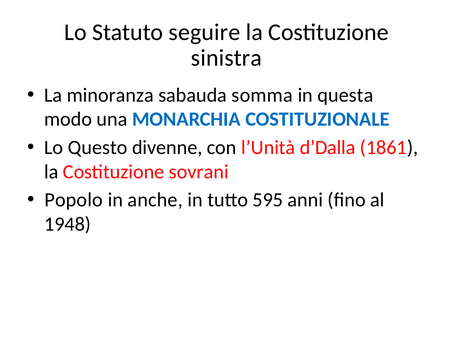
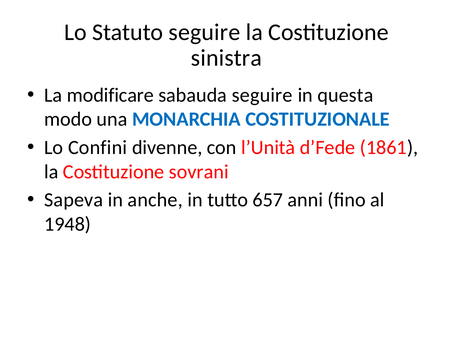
minoranza: minoranza -> modificare (110, 95)
sabauda somma: somma -> seguire (262, 95)
Questo: Questo -> Confini (98, 147)
d’Dalla: d’Dalla -> d’Fede (327, 147)
Popolo: Popolo -> Sapeva (74, 200)
595: 595 -> 657 (268, 200)
